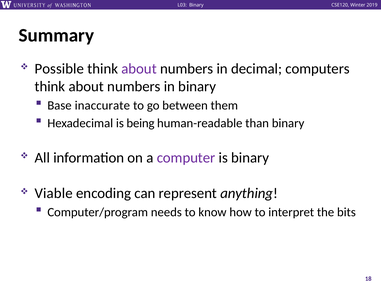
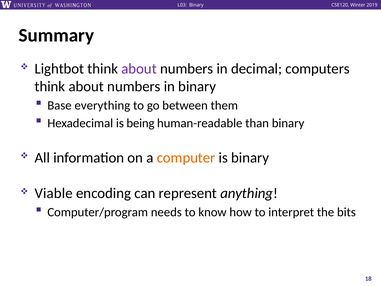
Possible: Possible -> Lightbot (59, 69)
inaccurate: inaccurate -> everything (102, 105)
computer colour: purple -> orange (186, 158)
